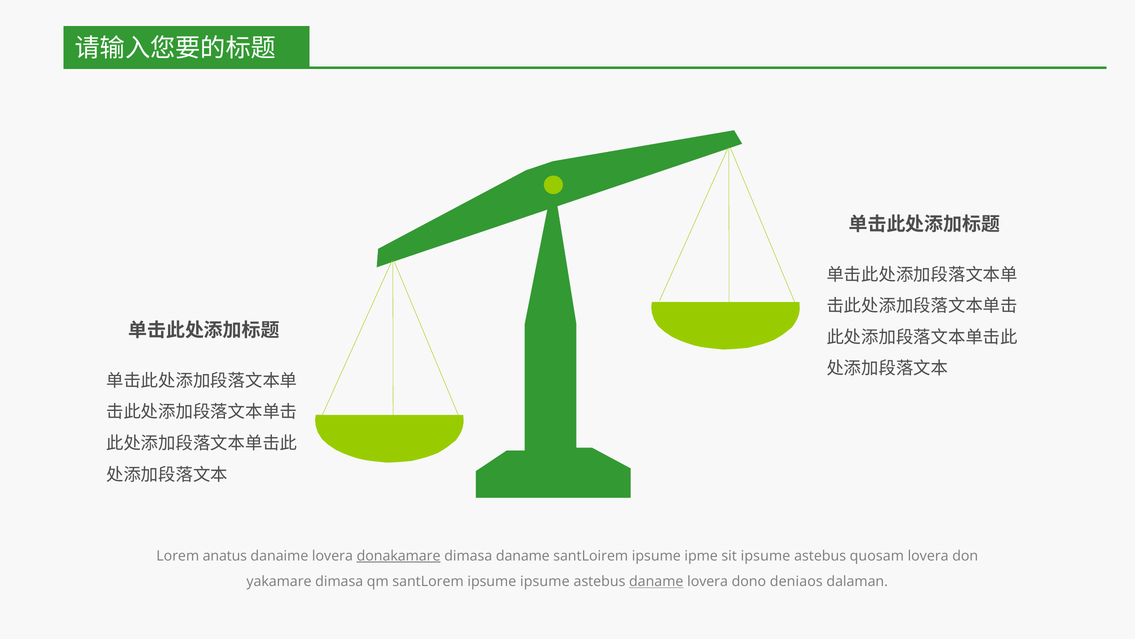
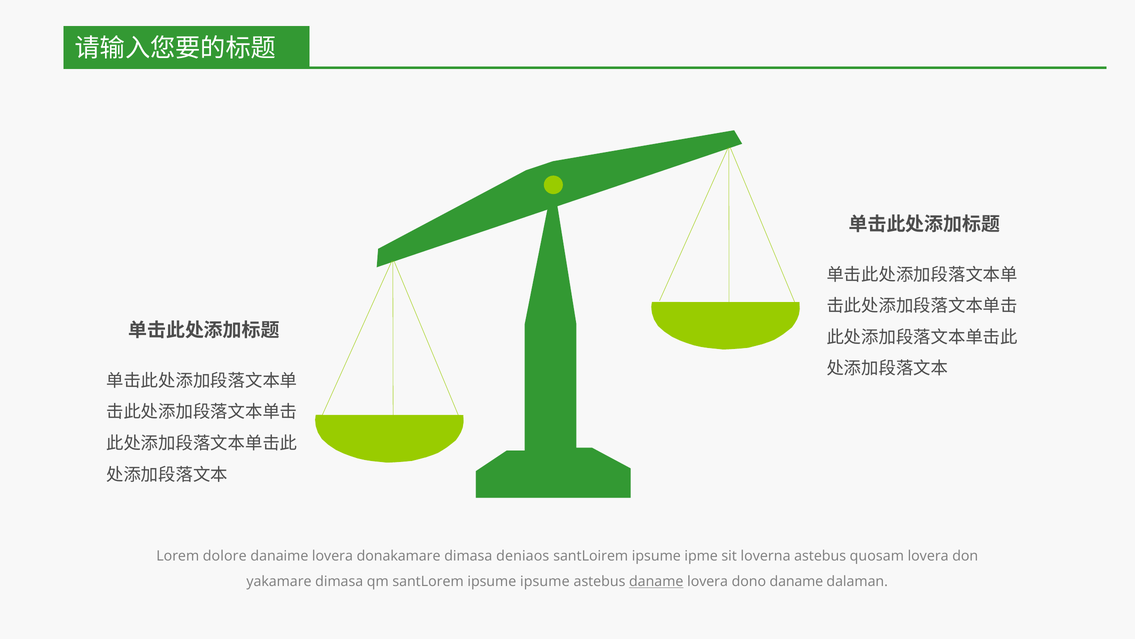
anatus: anatus -> dolore (225, 556)
donakamare underline: present -> none (399, 556)
dimasa daname: daname -> deniaos (523, 556)
sit ipsume: ipsume -> loverna (766, 556)
dono deniaos: deniaos -> daname (796, 581)
